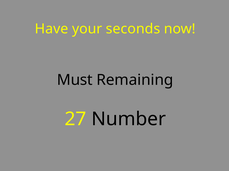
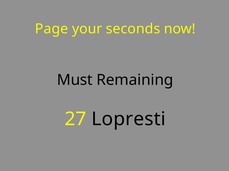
Have: Have -> Page (52, 29)
Number: Number -> Lopresti (129, 119)
